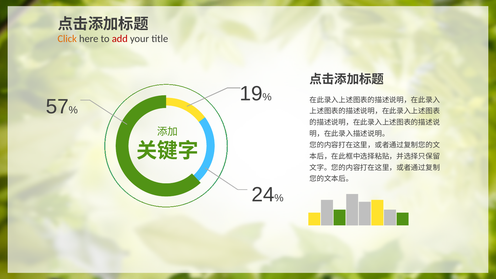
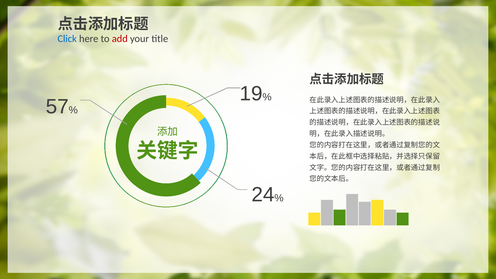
Click colour: orange -> blue (67, 39)
